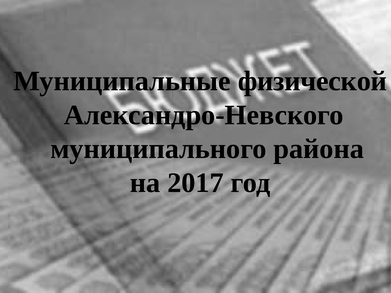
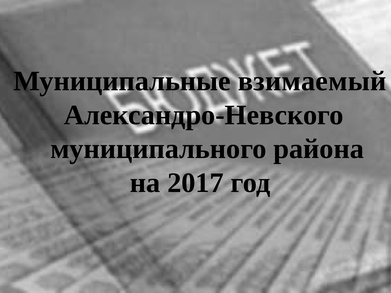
физической: физической -> взимаемый (312, 81)
